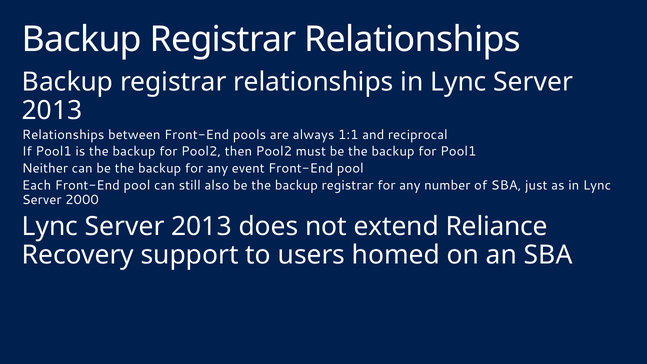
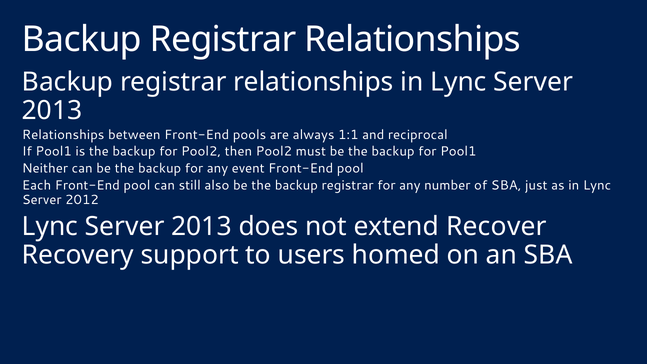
2000: 2000 -> 2012 (82, 200)
Reliance: Reliance -> Recover (496, 226)
